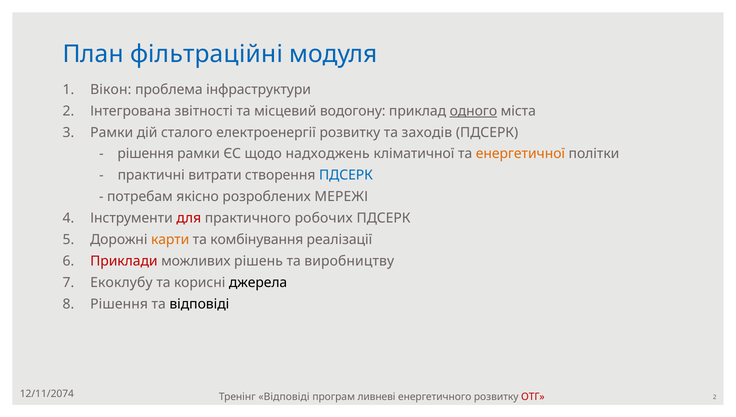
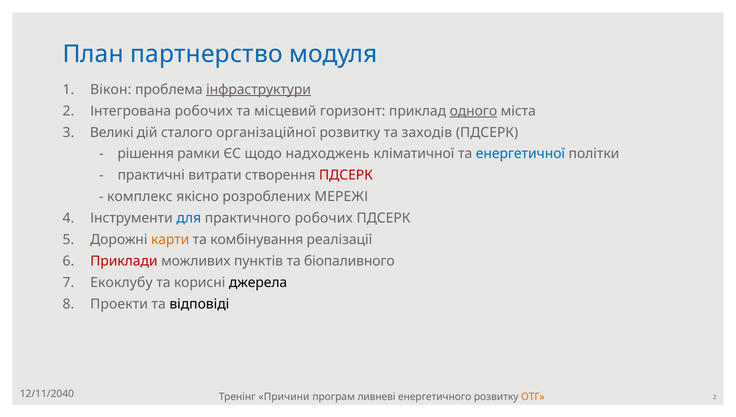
фільтраційні: фільтраційні -> партнерство (206, 54)
інфраструктури underline: none -> present (259, 90)
Інтегрована звітності: звітності -> робочих (204, 111)
водогону: водогону -> горизонт (353, 111)
Рамки: Рамки -> Великі (112, 133)
електроенергії: електроенергії -> організаційної (266, 133)
енергетичної colour: orange -> blue (520, 154)
ПДСЕРК colour: blue -> red (346, 175)
потребам: потребам -> комплекс (140, 197)
для colour: red -> blue (189, 218)
рішень: рішень -> пунктів (259, 261)
виробництву: виробництву -> біопаливного (349, 261)
Рішення: Рішення -> Проекти (119, 304)
12/11/2074: 12/11/2074 -> 12/11/2040 (47, 394)
Тренінг Відповіді: Відповіді -> Причини (284, 397)
ОТГ colour: red -> orange (533, 397)
